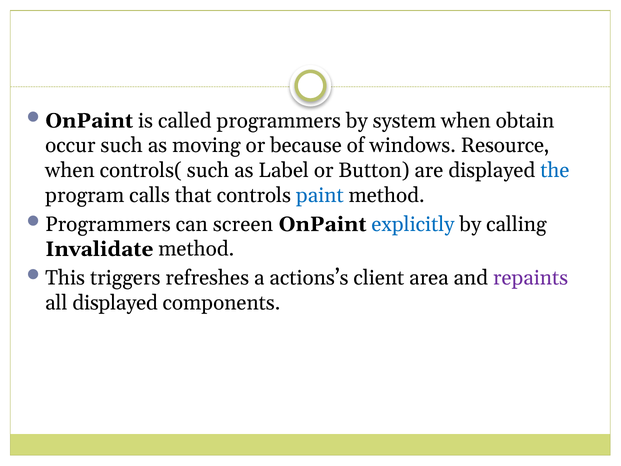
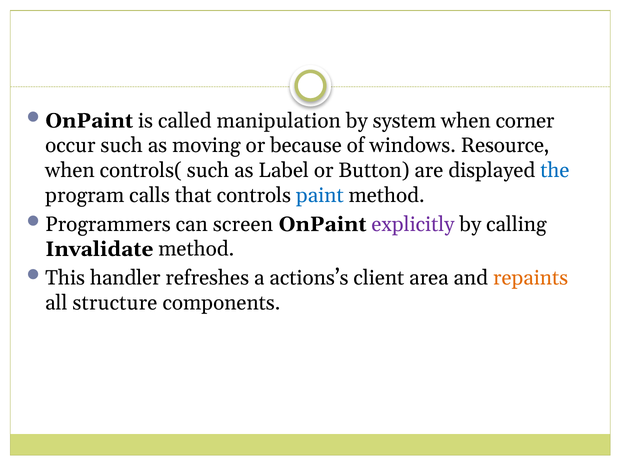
called programmers: programmers -> manipulation (279, 121)
obtain: obtain -> corner (525, 121)
explicitly colour: blue -> purple (413, 224)
triggers: triggers -> handler (125, 278)
repaints colour: purple -> orange (531, 278)
all displayed: displayed -> structure (115, 303)
